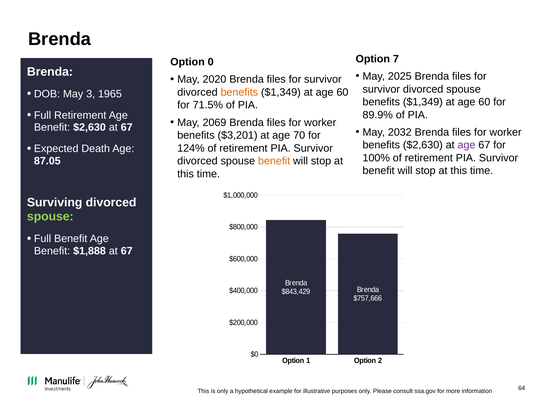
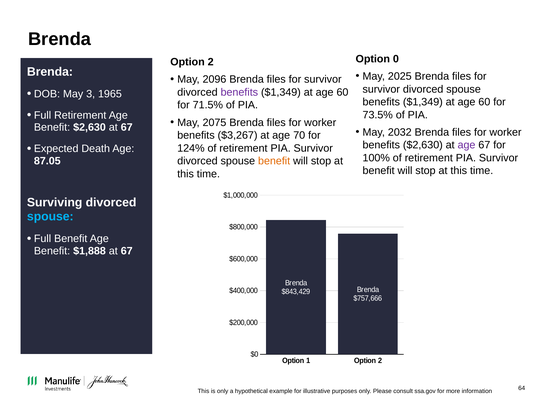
7: 7 -> 0 (396, 59)
0: 0 -> 2 (211, 62)
2020: 2020 -> 2096 (214, 79)
benefits colour: orange -> purple (239, 92)
89.9%: 89.9% -> 73.5% (378, 115)
2069: 2069 -> 2075 (214, 122)
$3,201: $3,201 -> $3,267 (238, 135)
spouse colour: light green -> light blue (50, 216)
